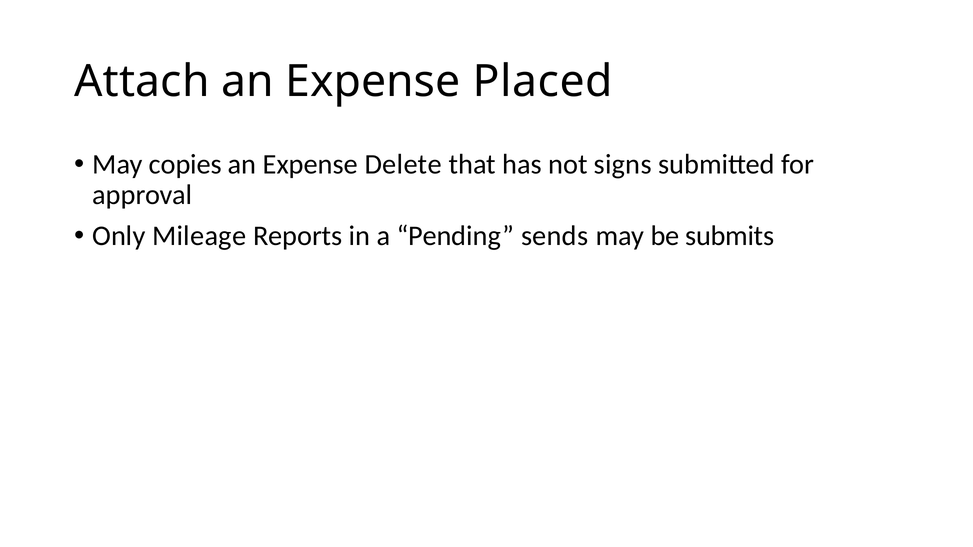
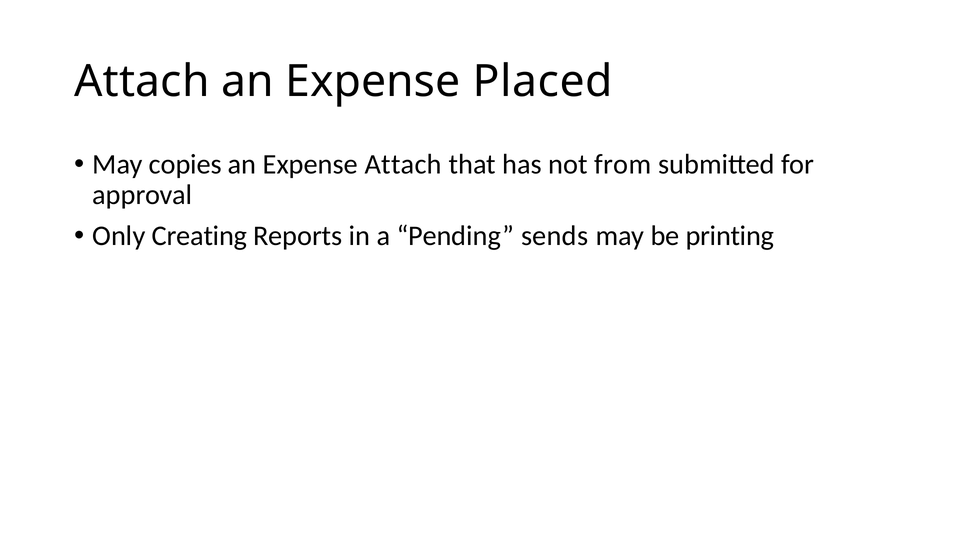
Expense Delete: Delete -> Attach (403, 165)
signs: signs -> from (623, 165)
Mileage: Mileage -> Creating (199, 236)
submits: submits -> printing (730, 236)
